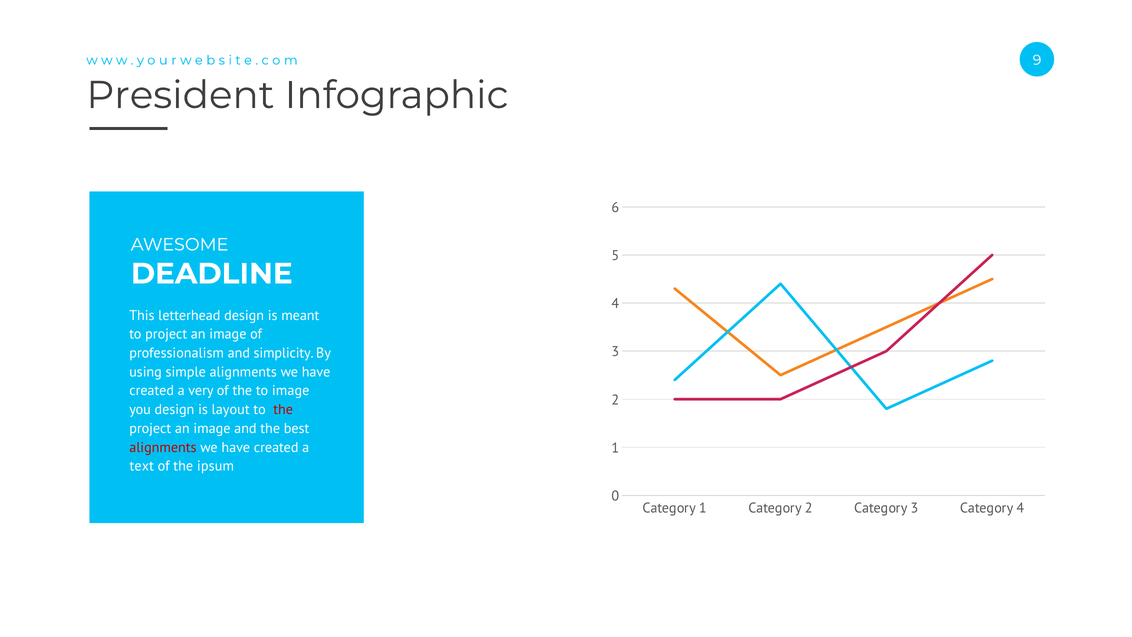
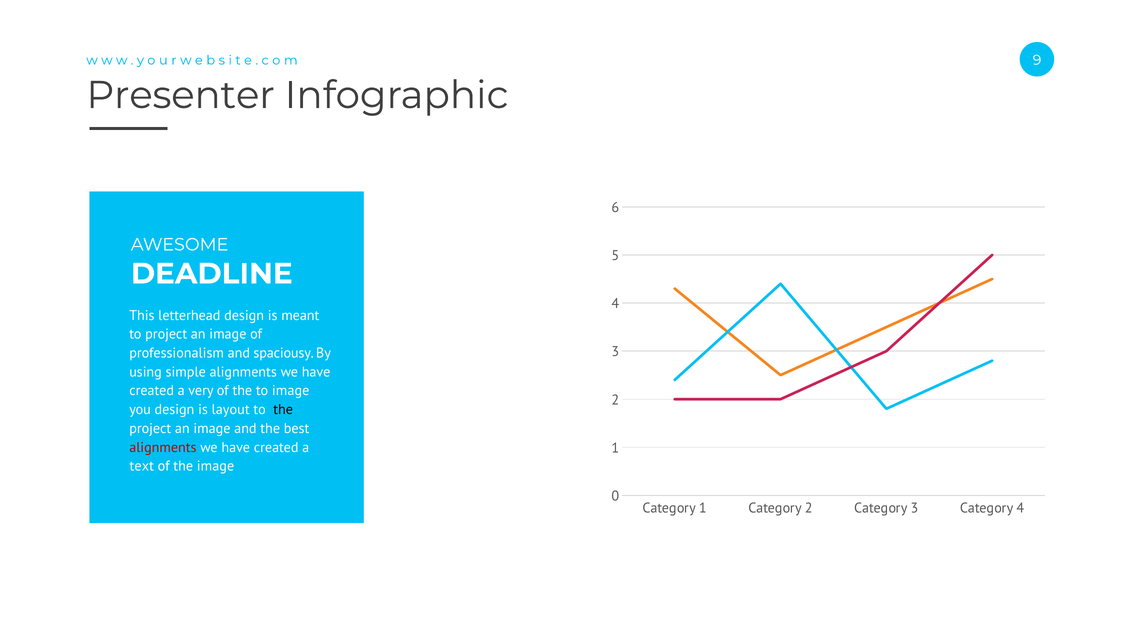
President: President -> Presenter (181, 95)
simplicity: simplicity -> spaciousy (284, 353)
the colour: red -> black (283, 410)
the ipsum: ipsum -> image (216, 466)
